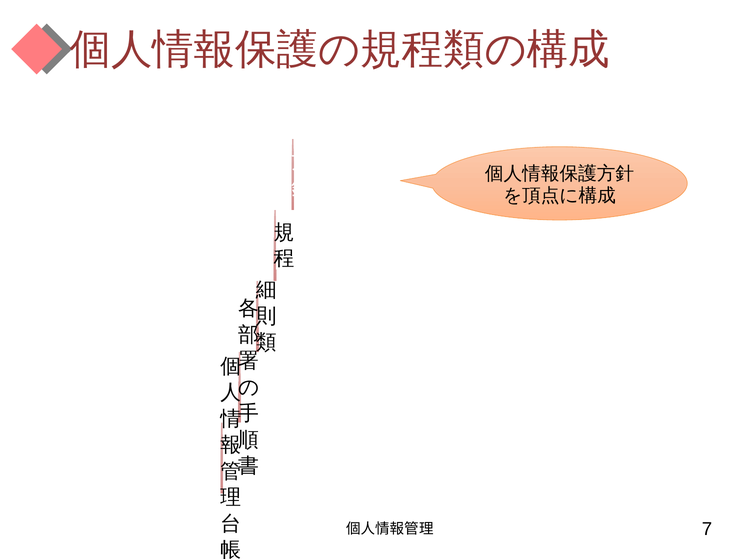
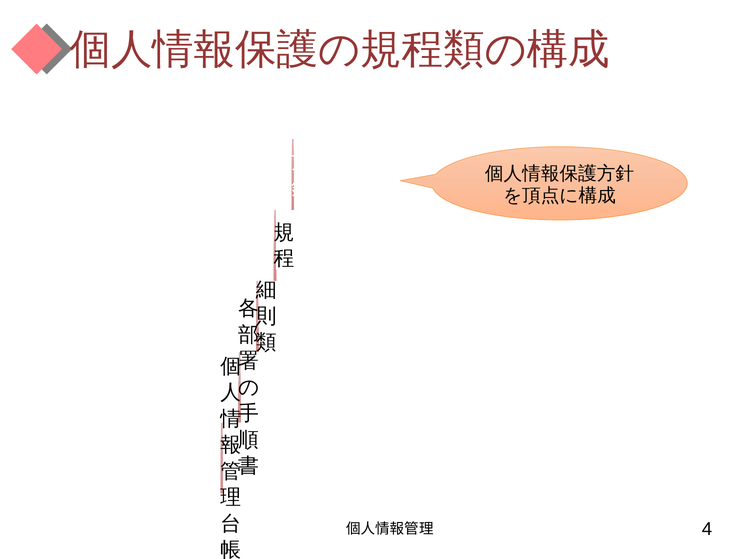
7: 7 -> 4 (707, 530)
